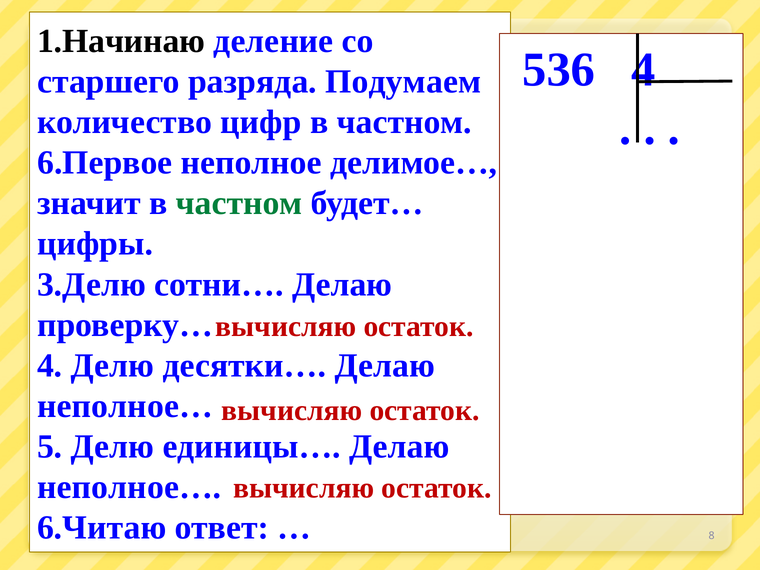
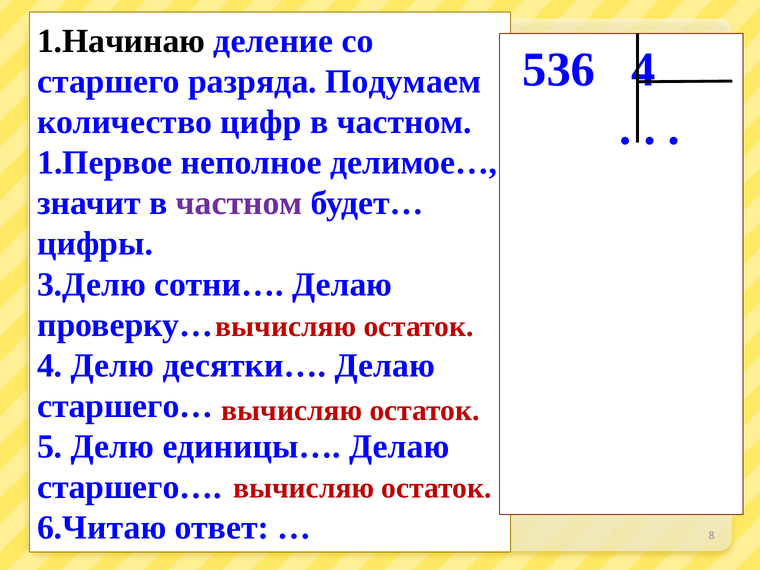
6.Первое: 6.Первое -> 1.Первое (105, 163)
частном colour: green -> purple (239, 203)
неполное…: неполное… -> старшего… (125, 406)
неполное…: неполное… -> старшего… (129, 487)
